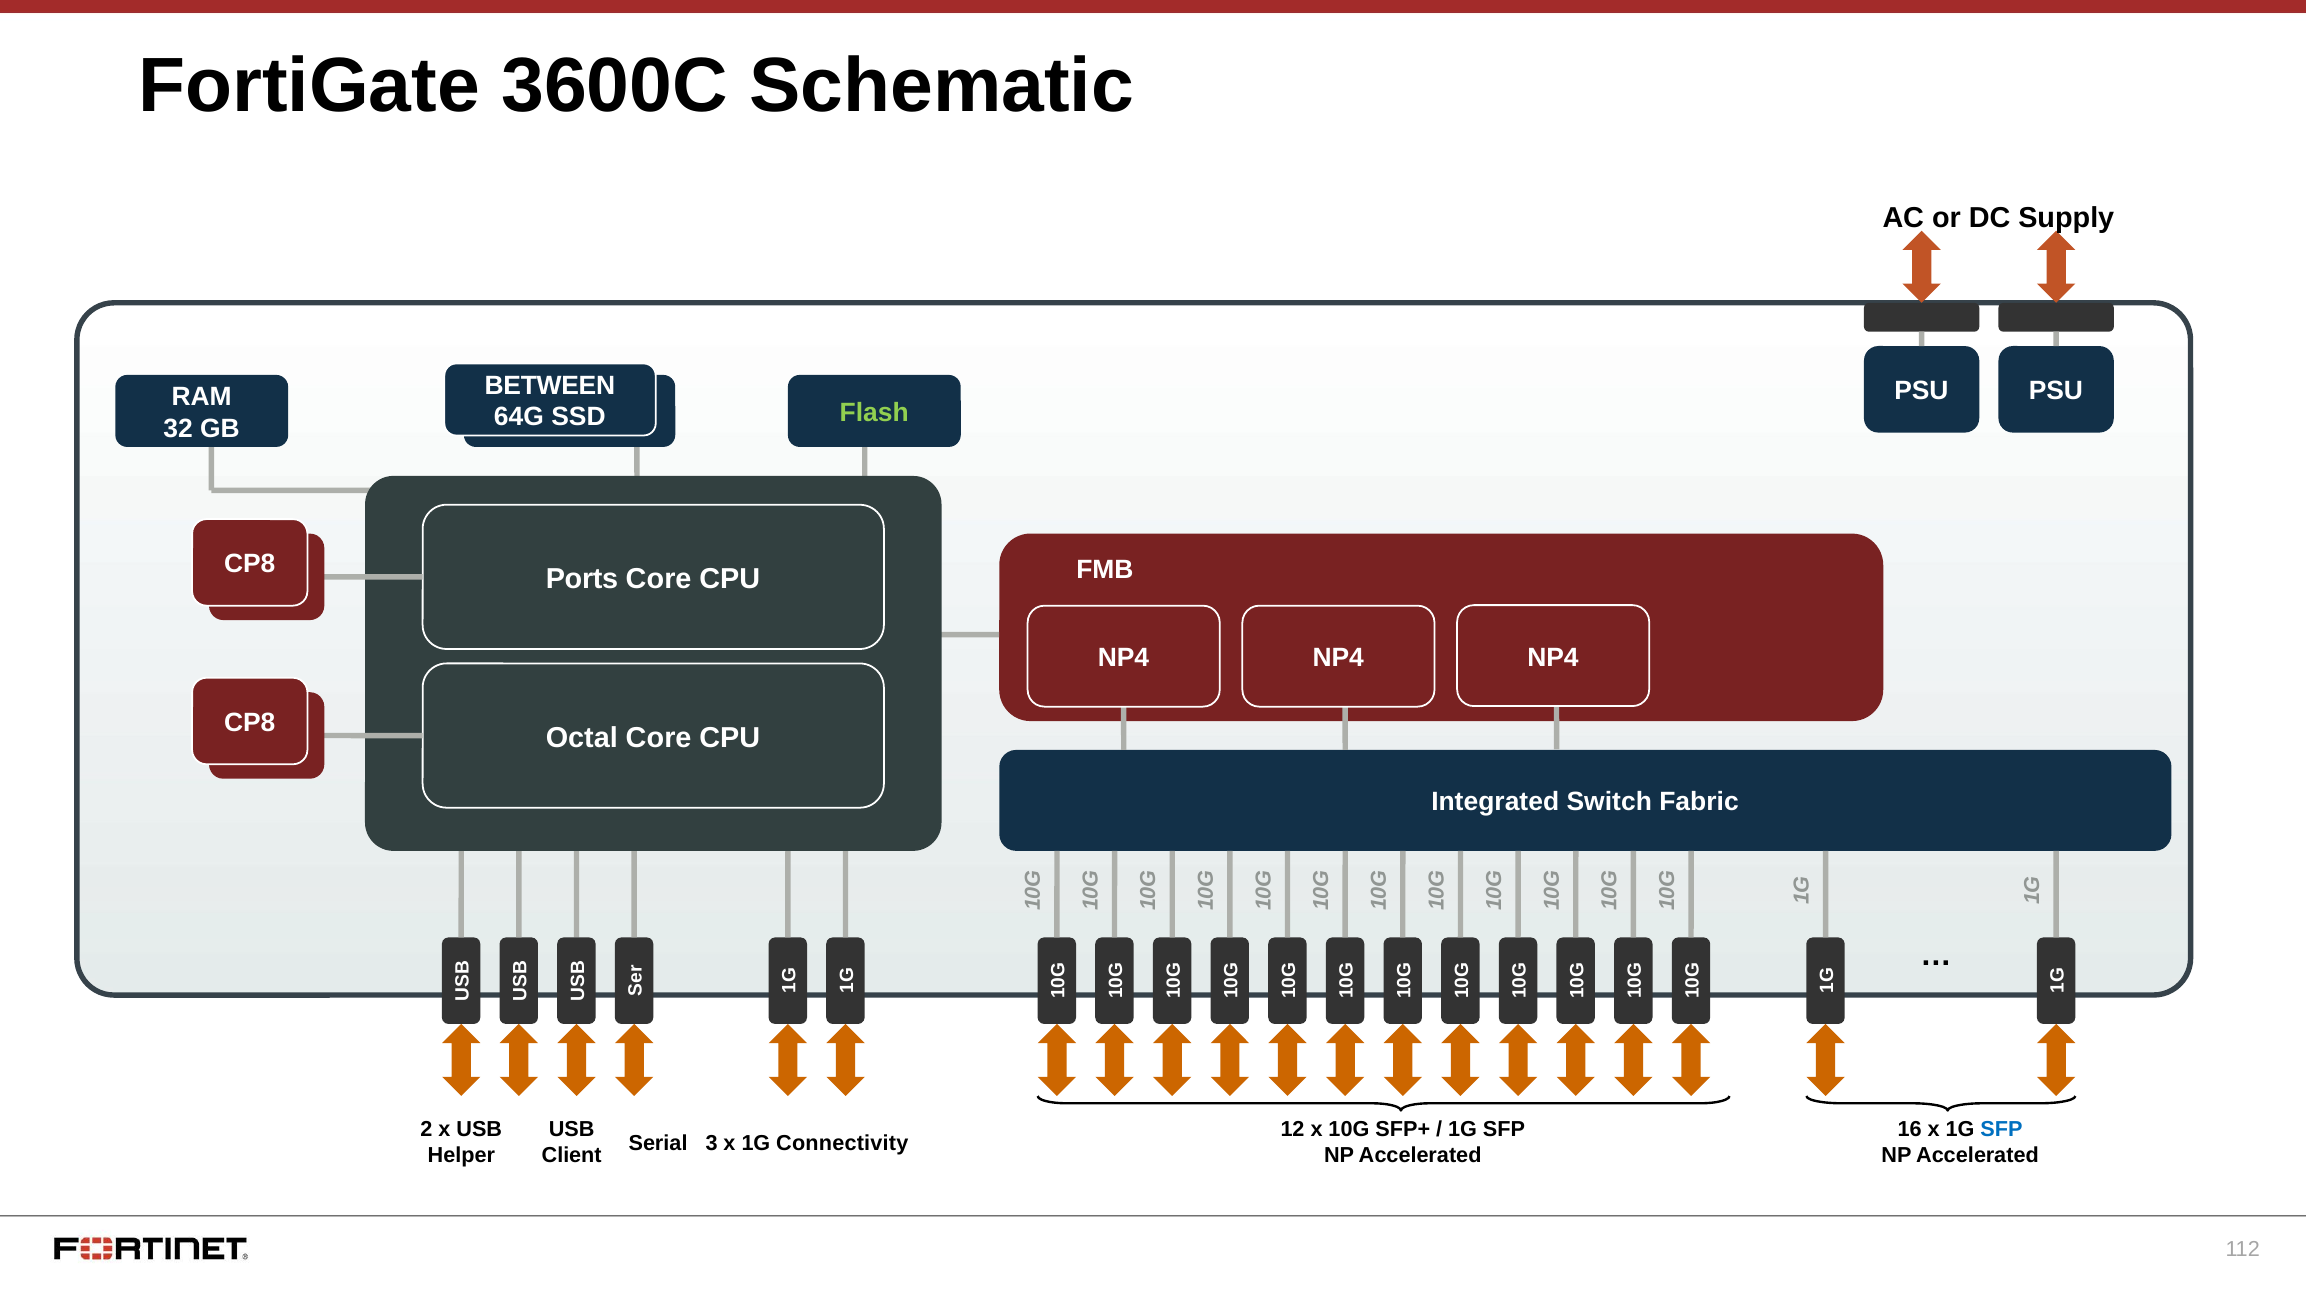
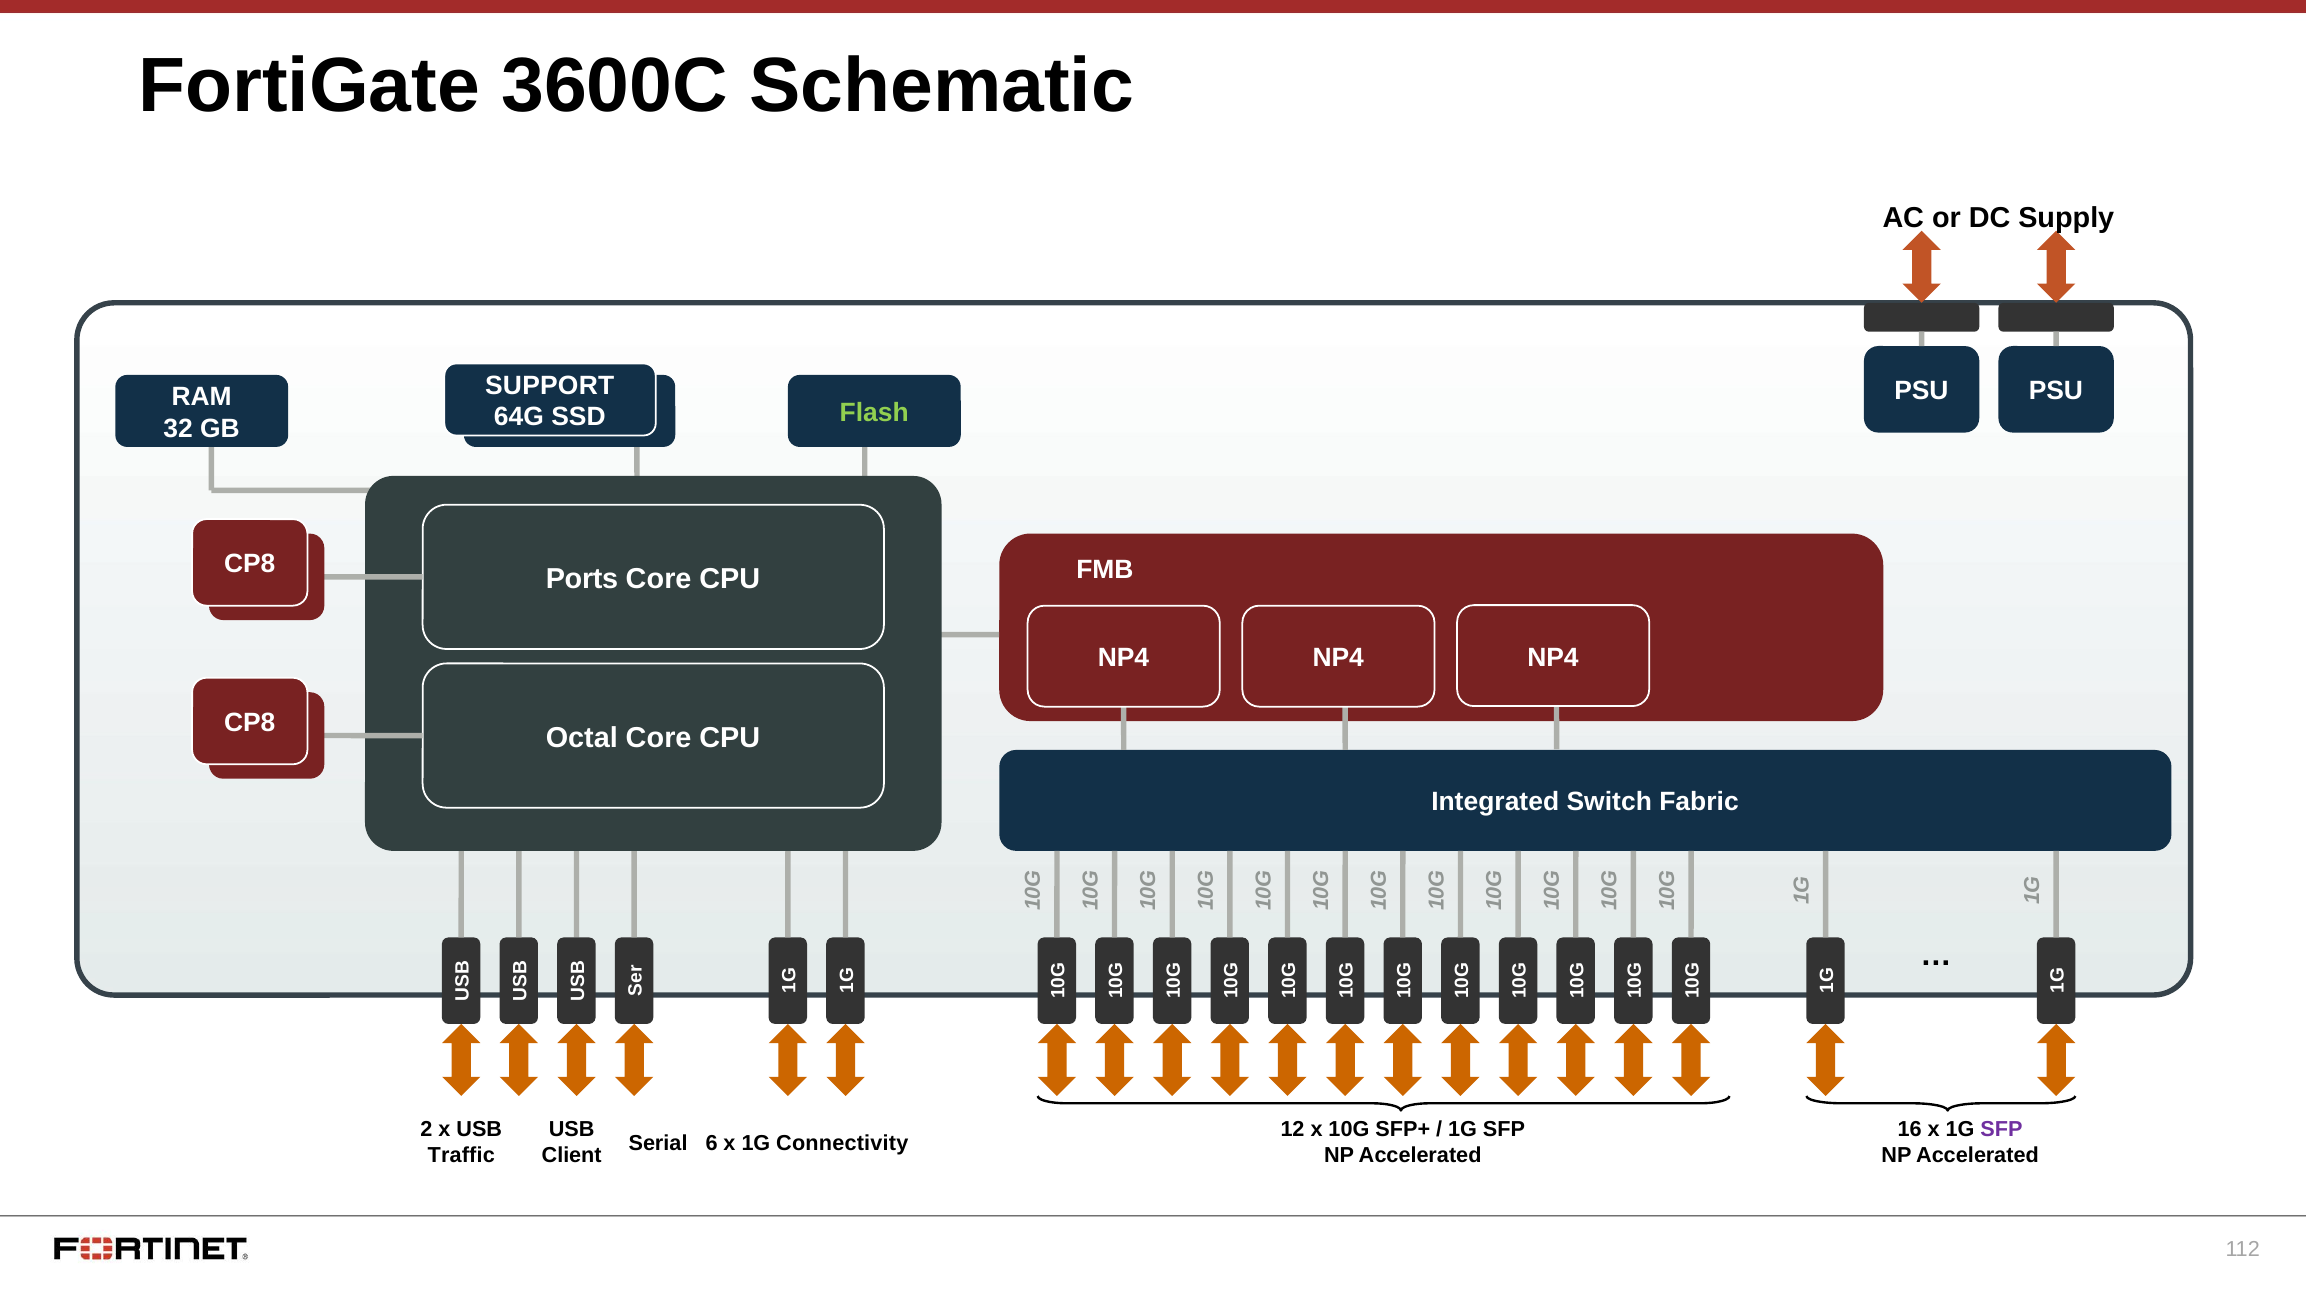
BETWEEN: BETWEEN -> SUPPORT (550, 385)
SFP colour: blue -> purple (2001, 1129)
3: 3 -> 6 (712, 1142)
Helper: Helper -> Traffic (461, 1155)
